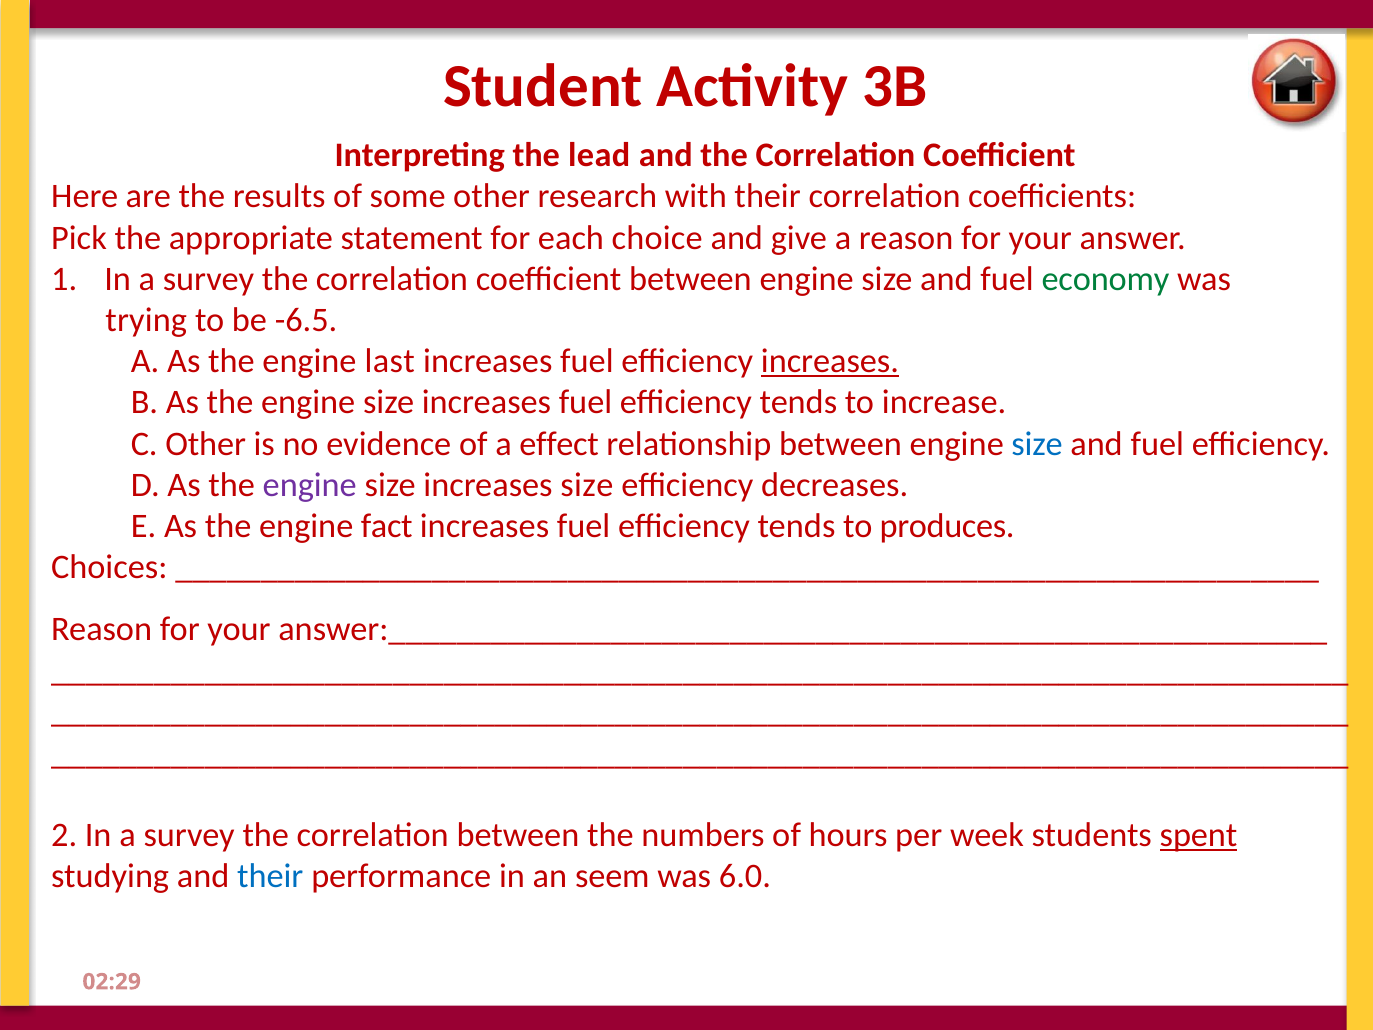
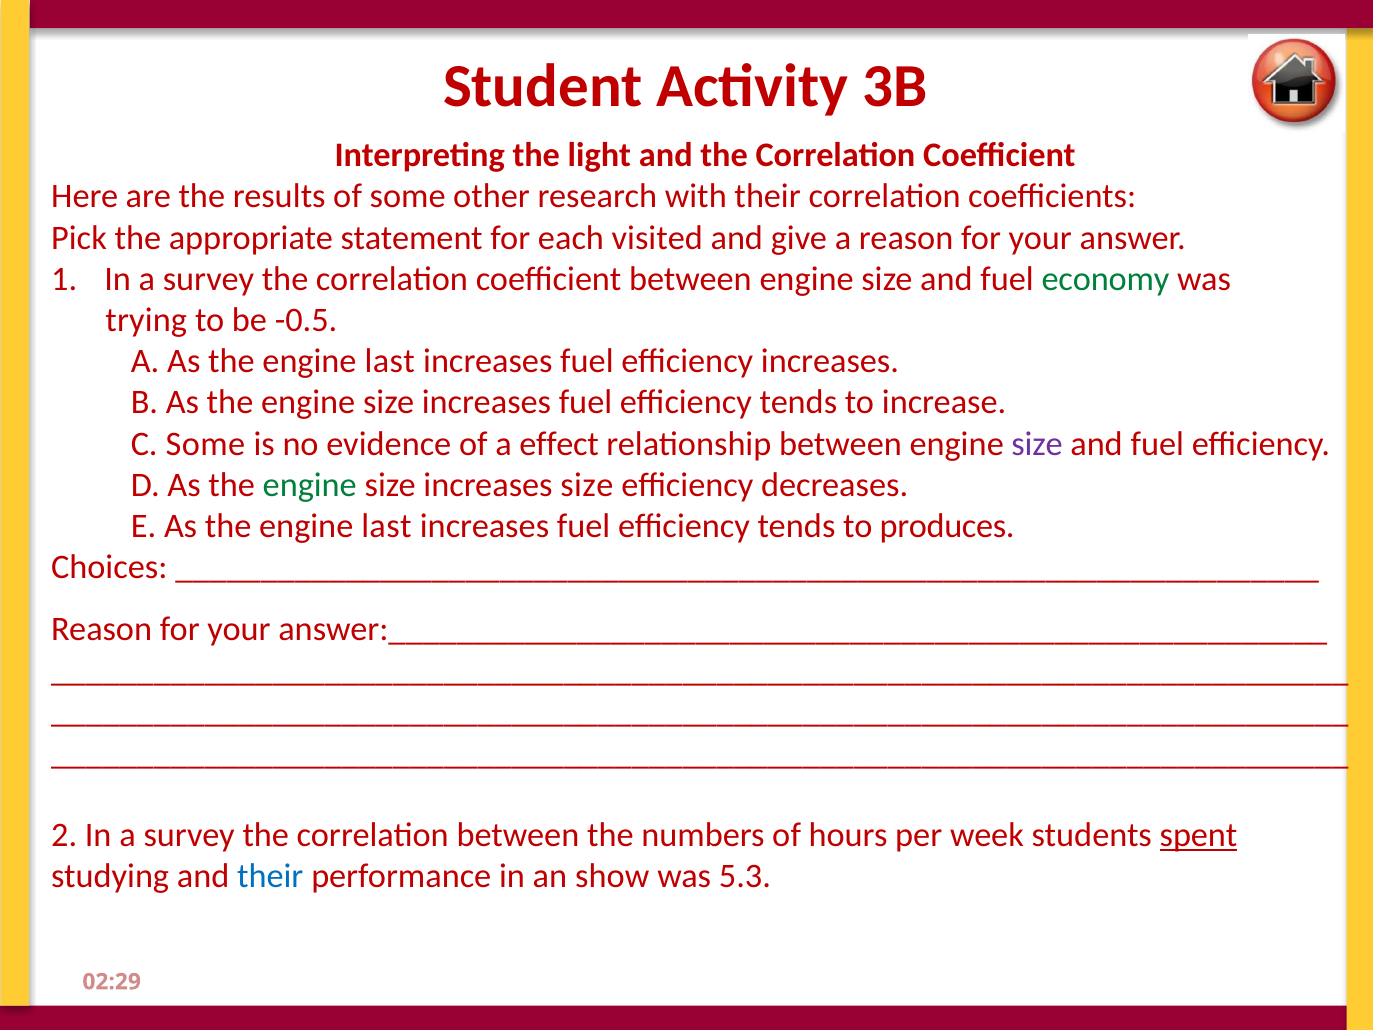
lead: lead -> light (599, 155)
choice: choice -> visited (657, 238)
-6.5: -6.5 -> -0.5 (306, 320)
increases underline: present -> none (830, 361)
C Other: Other -> Some (205, 444)
size colour: blue -> purple (1037, 444)
engine colour: purple -> green (310, 485)
fact: fact -> last (386, 526)
seem: seem -> show (612, 876)
6.0: 6.0 -> 5.3 (745, 876)
